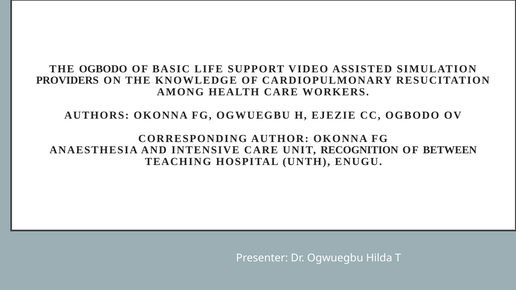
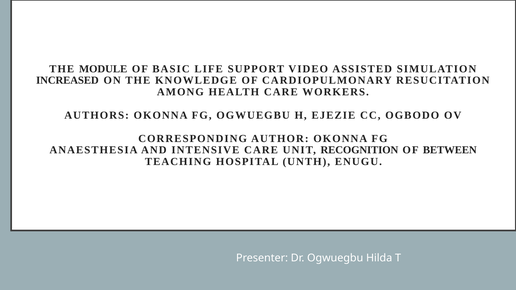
THE OGBODO: OGBODO -> MODULE (103, 69)
PROVIDERS: PROVIDERS -> INCREASED (67, 80)
